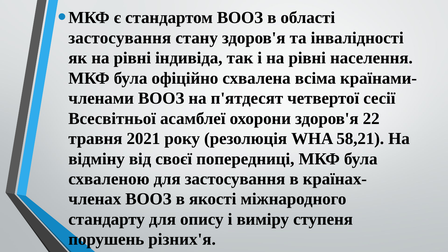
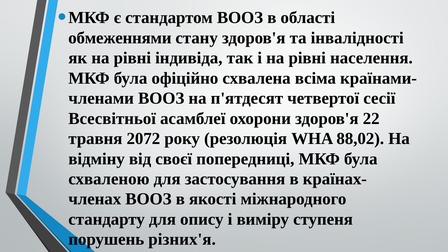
застосування: застосування -> обмеженнями (120, 38)
2021: 2021 -> 2072 (143, 139)
58,21: 58,21 -> 88,02 (360, 139)
